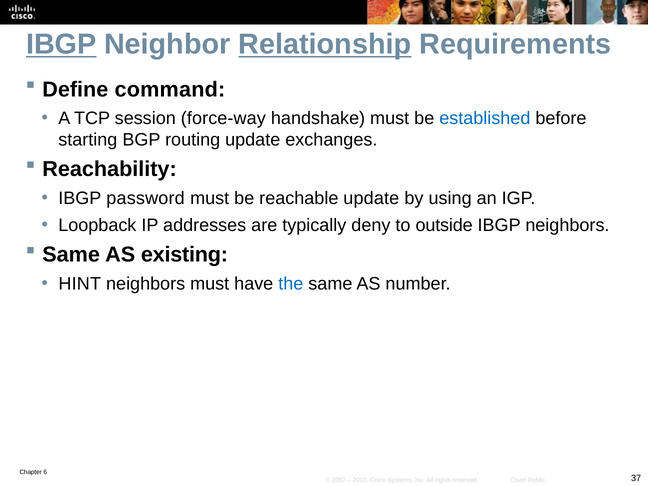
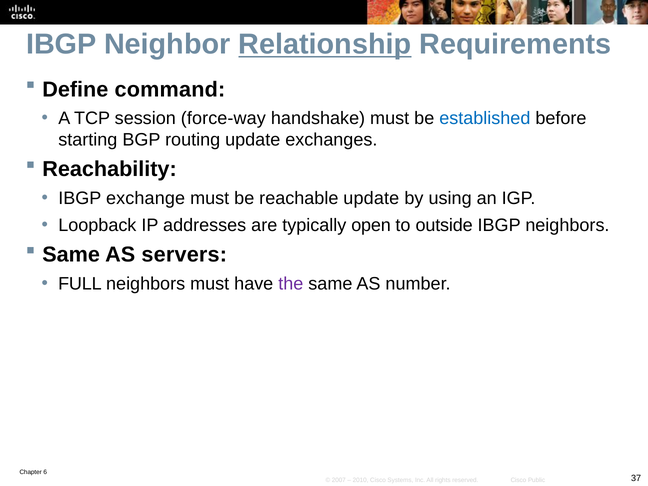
IBGP underline: present -> none (61, 44)
password: password -> exchange (146, 198)
deny: deny -> open (371, 225)
existing: existing -> servers (184, 255)
HINT: HINT -> FULL (80, 284)
the colour: blue -> purple (291, 284)
